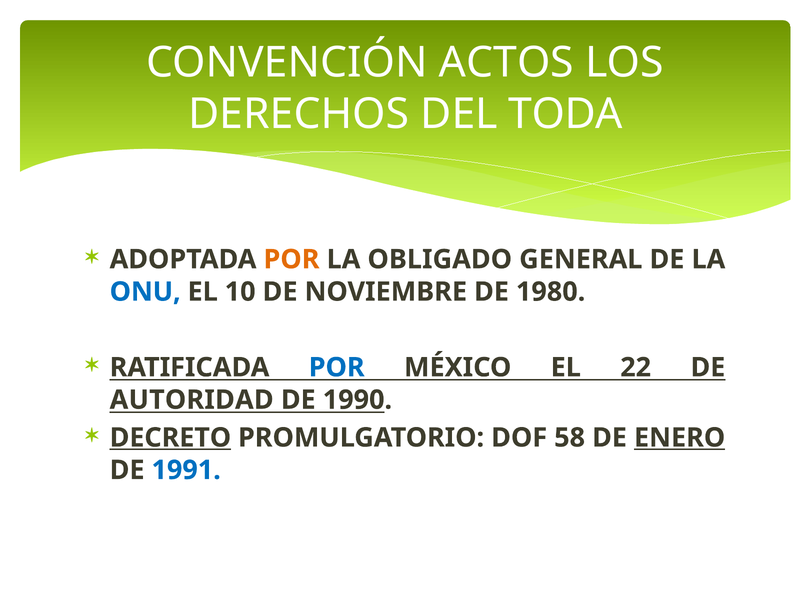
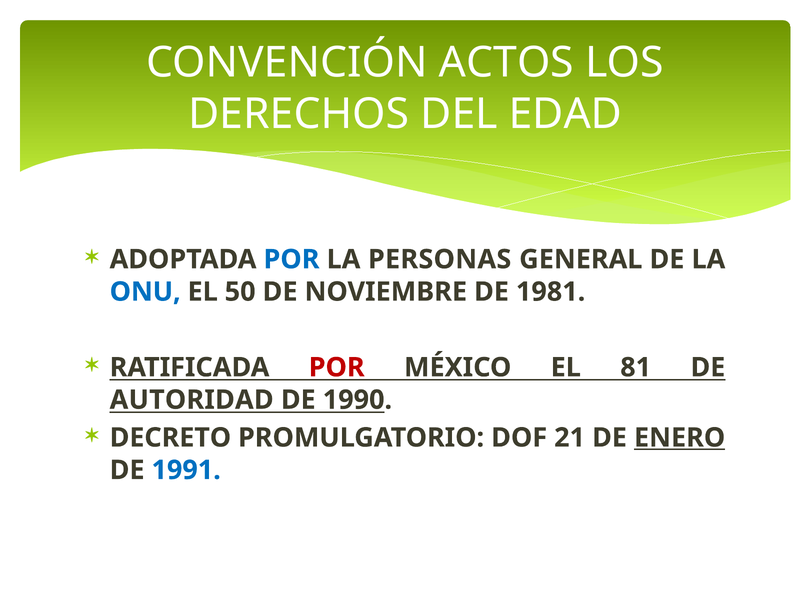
TODA: TODA -> EDAD (565, 114)
POR colour: orange -> blue (292, 259)
OBLIGADO: OBLIGADO -> PERSONAS (440, 259)
10: 10 -> 50 (240, 292)
1980: 1980 -> 1981 (551, 292)
POR colour: blue -> red (337, 367)
22: 22 -> 81 (636, 367)
DECRETO underline: present -> none (170, 437)
58: 58 -> 21 (570, 437)
